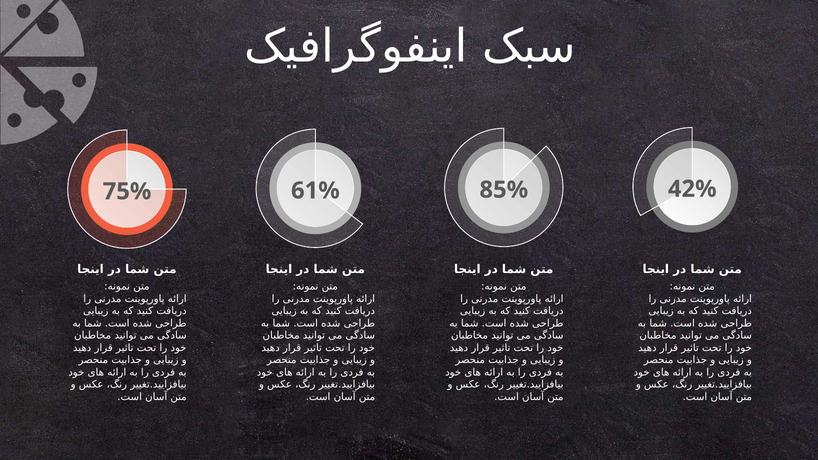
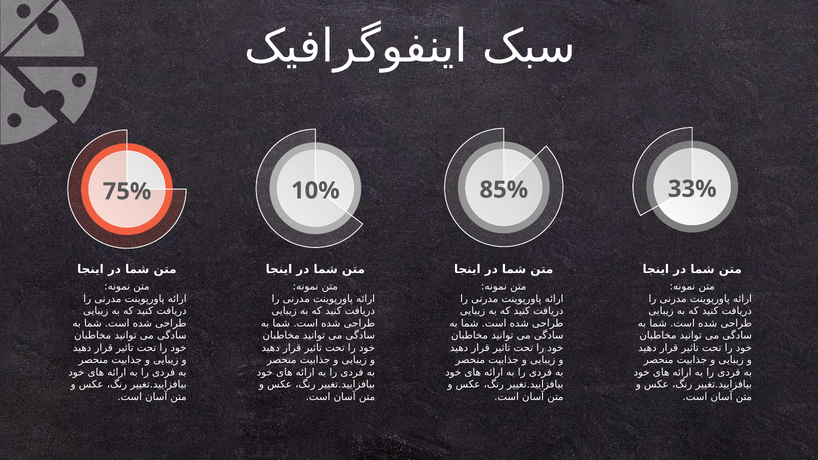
61%: 61% -> 10% (315, 191)
42%: 42% -> 33% (692, 189)
